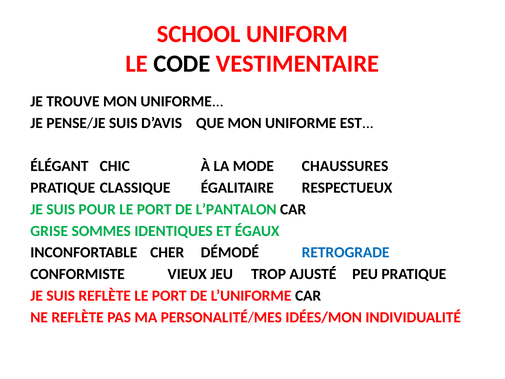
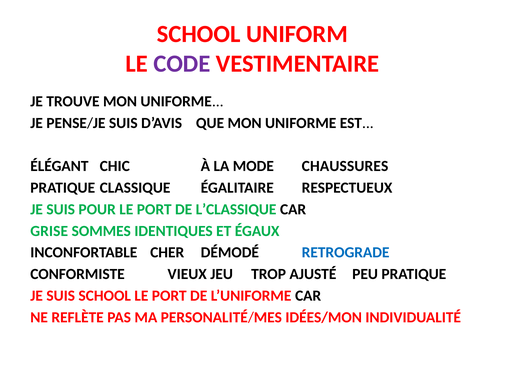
CODE colour: black -> purple (182, 64)
L’PANTALON: L’PANTALON -> L’CLASSIQUE (236, 209)
SUIS REFLÈTE: REFLÈTE -> SCHOOL (105, 296)
